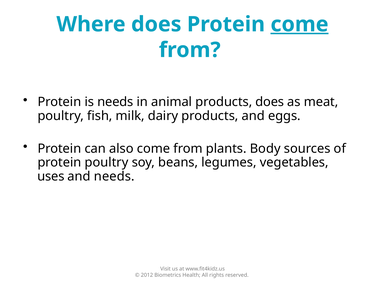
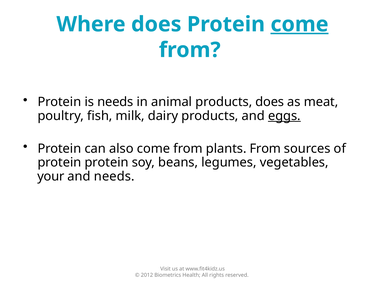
eggs underline: none -> present (284, 116)
plants Body: Body -> From (265, 149)
protein poultry: poultry -> protein (107, 162)
uses: uses -> your (51, 176)
